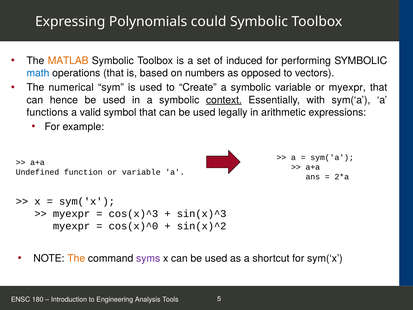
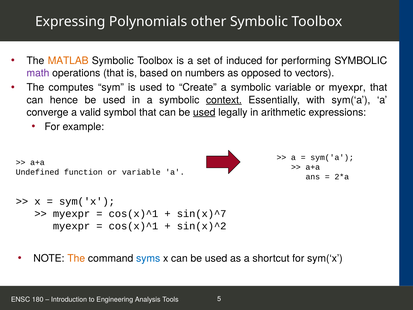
could: could -> other (209, 22)
math colour: blue -> purple (38, 73)
numerical: numerical -> computes (71, 87)
functions: functions -> converge (47, 112)
used underline: none -> present (204, 112)
cos(x)^3: cos(x)^3 -> cos(x)^1 (133, 214)
sin(x)^3: sin(x)^3 -> sin(x)^7 (202, 214)
cos(x)^0: cos(x)^0 -> cos(x)^1 (133, 226)
syms colour: purple -> blue (148, 258)
